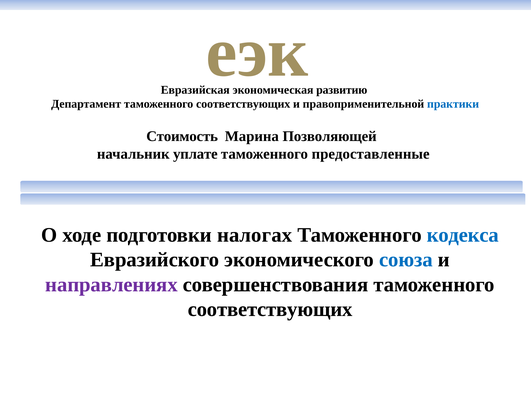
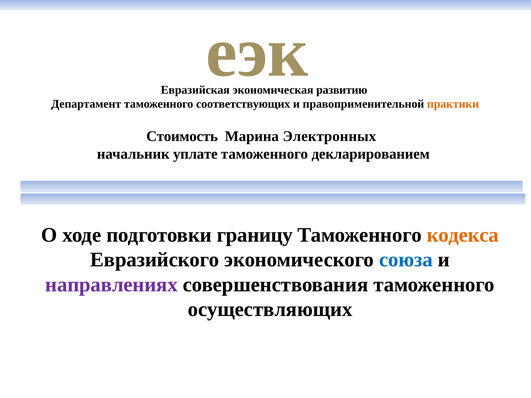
практики colour: blue -> orange (453, 104)
Позволяющей: Позволяющей -> Электронных (329, 136)
предоставленные: предоставленные -> декларированием (371, 154)
налогах: налогах -> границу (255, 235)
кодекса colour: blue -> orange (463, 235)
соответствующих: соответствующих -> осуществляющих (270, 310)
